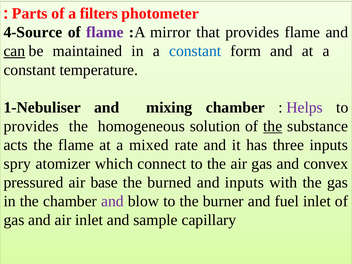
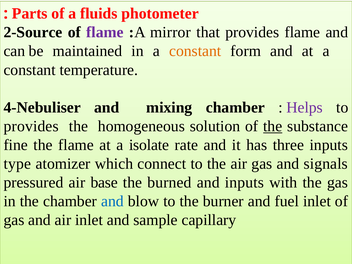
filters: filters -> fluids (99, 14)
4-Source: 4-Source -> 2-Source (33, 32)
can underline: present -> none (14, 51)
constant colour: blue -> orange (195, 51)
1-Nebuliser: 1-Nebuliser -> 4-Nebuliser (42, 107)
acts: acts -> fine (16, 145)
mixed: mixed -> isolate (149, 145)
spry: spry -> type (17, 164)
convex: convex -> signals (326, 164)
and colour: purple -> blue (112, 201)
